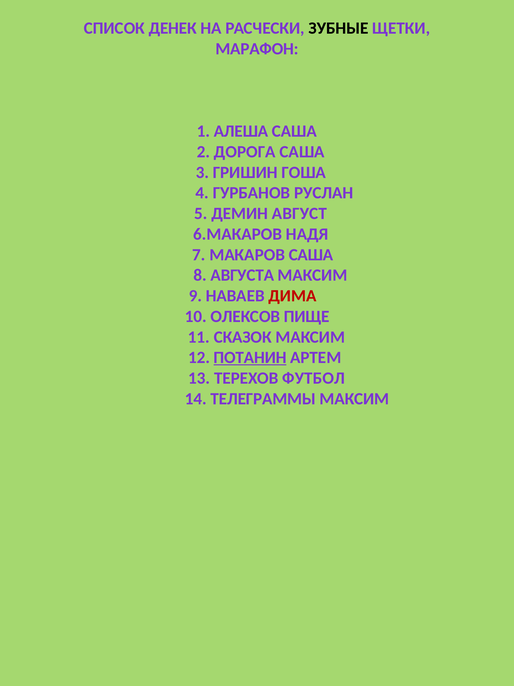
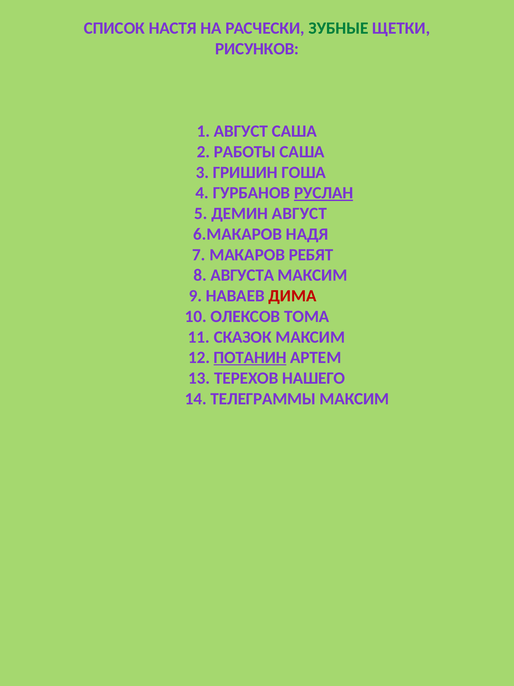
ДЕНЕК: ДЕНЕК -> НАСТЯ (173, 28)
ЗУБНЫЕ colour: black -> green (338, 28)
МАРАФОН: МАРАФОН -> РИСУНКОВ (257, 49)
1 АЛЕША: АЛЕША -> АВГУСТ (241, 131)
ДОРОГА: ДОРОГА -> РАБОТЫ (245, 152)
РУСЛАН underline: none -> present (324, 193)
МАКАРОВ САША: САША -> РЕБЯТ (311, 254)
ПИЩЕ: ПИЩЕ -> ТОМА (307, 316)
ФУТБОЛ: ФУТБОЛ -> НАШЕГО (314, 378)
